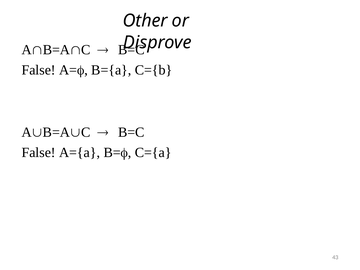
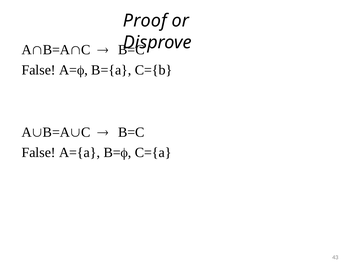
Other: Other -> Proof (145, 21)
